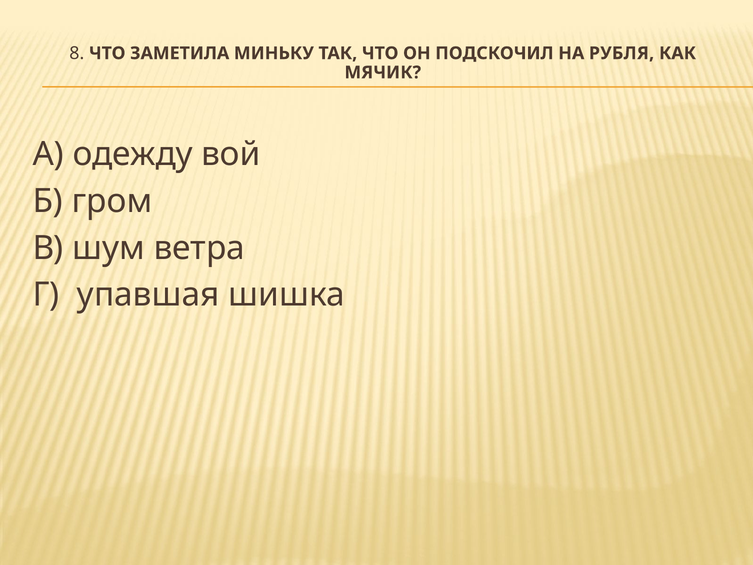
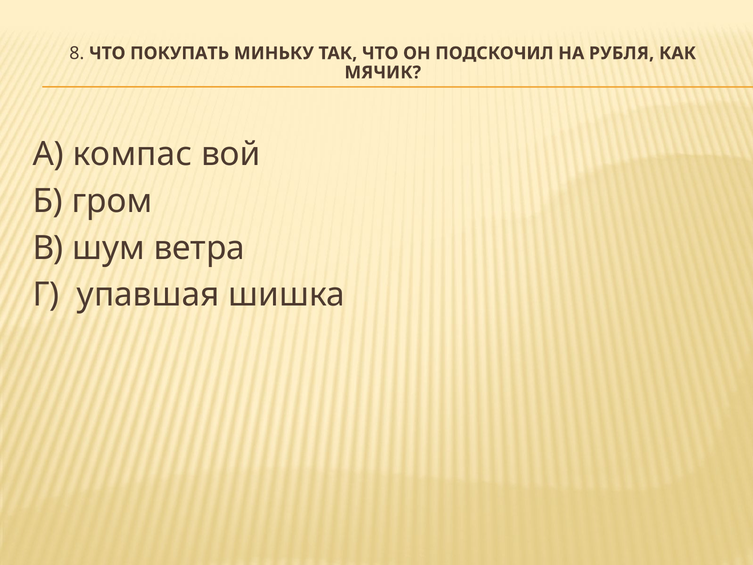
ЗАМЕТИЛА: ЗАМЕТИЛА -> ПОКУПАТЬ (180, 53)
одежду: одежду -> компас (132, 154)
